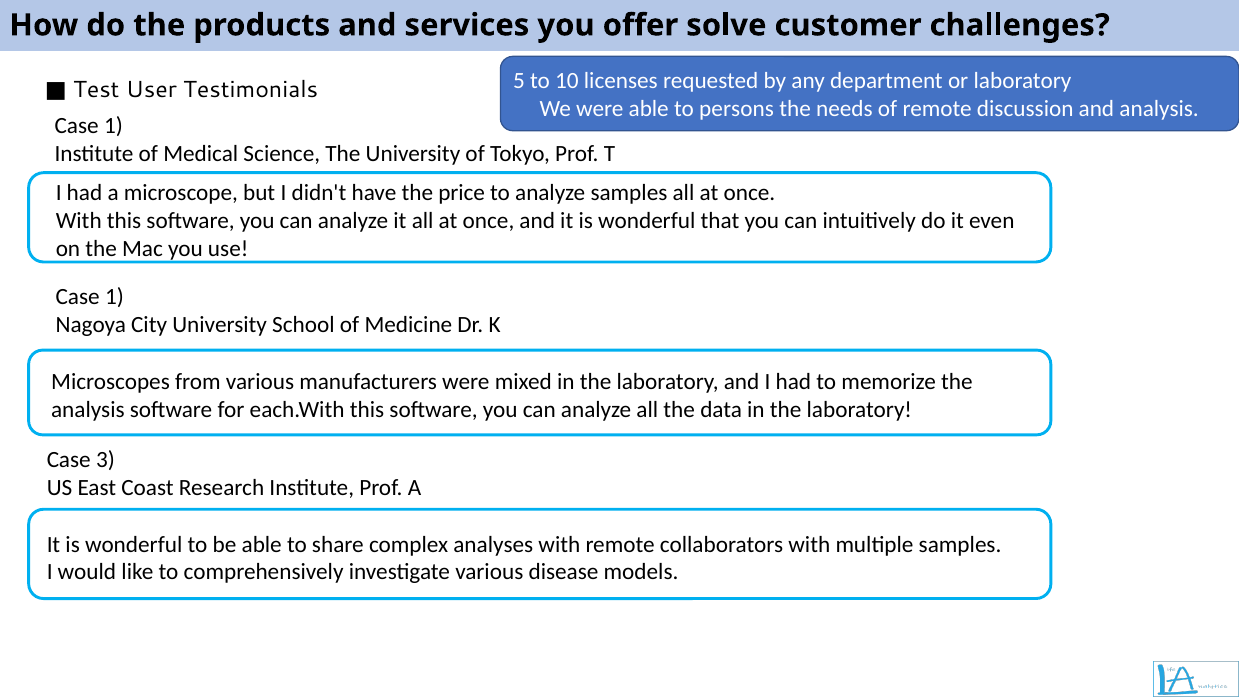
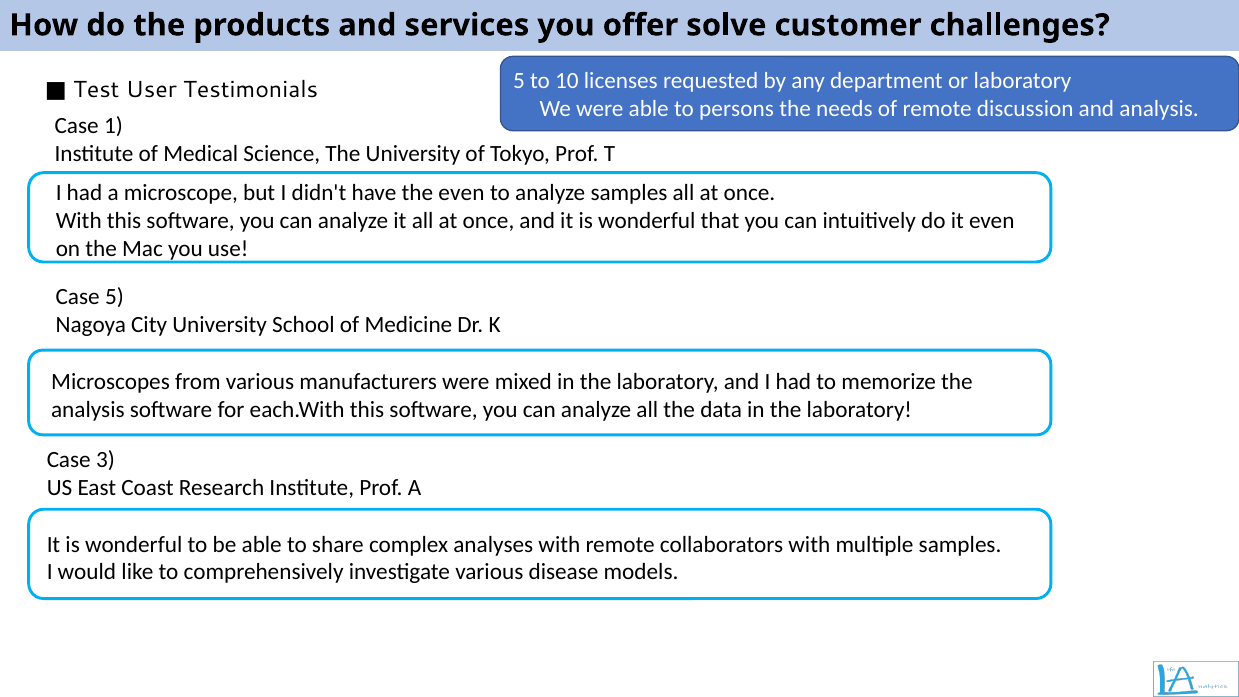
the price: price -> even (461, 193)
1: 1 -> 5 (114, 297)
